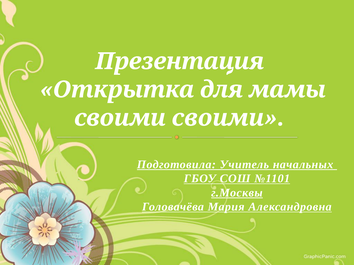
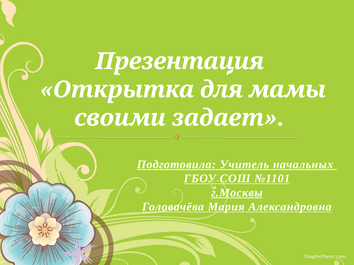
своими своими: своими -> задает (228, 118)
